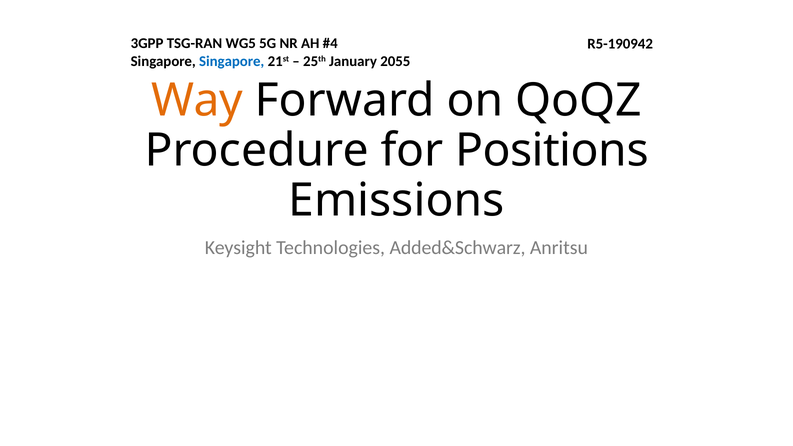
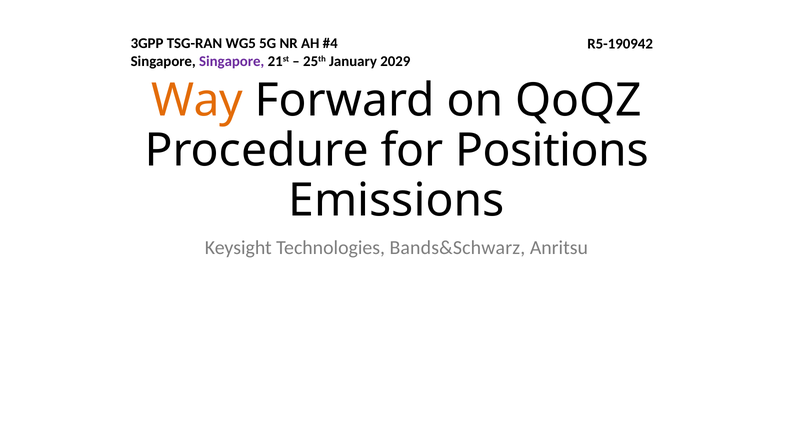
Singapore colour: blue -> purple (232, 61)
2055: 2055 -> 2029 (395, 61)
Added&Schwarz: Added&Schwarz -> Bands&Schwarz (457, 248)
